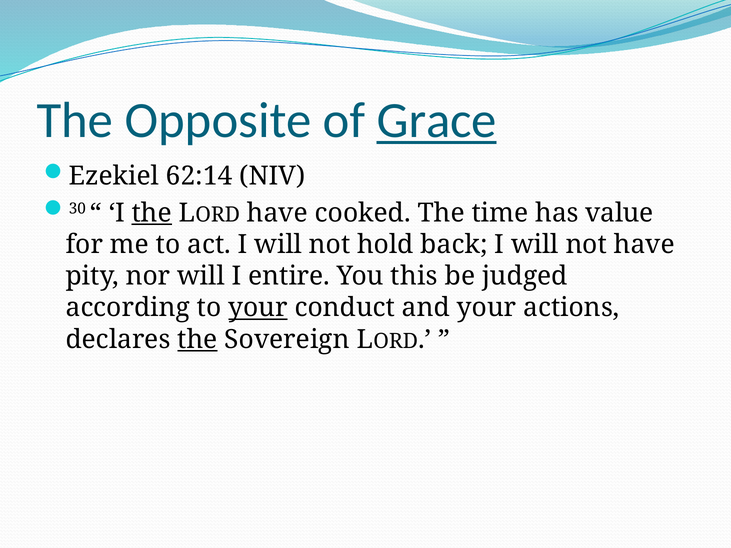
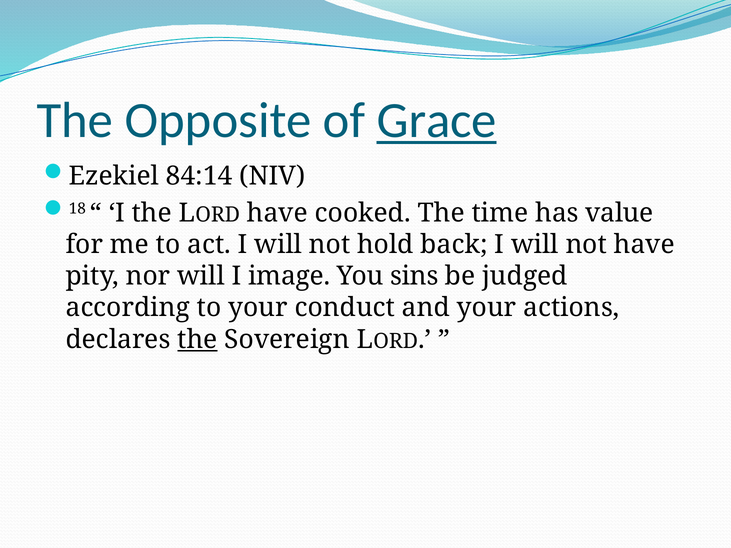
62:14: 62:14 -> 84:14 (199, 176)
30: 30 -> 18 (77, 209)
the underline: present -> none (152, 213)
entire: entire -> image (289, 276)
this: this -> sins (414, 276)
your underline: present -> none (258, 308)
